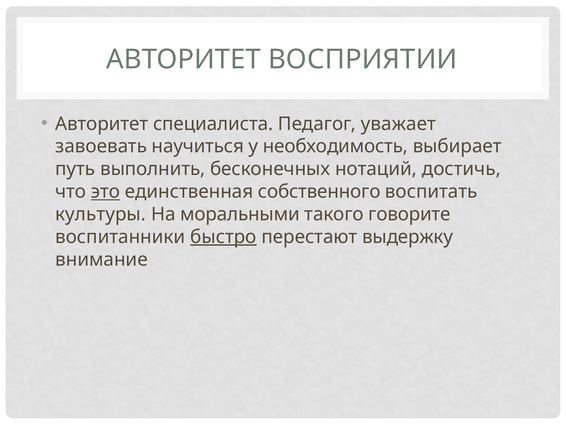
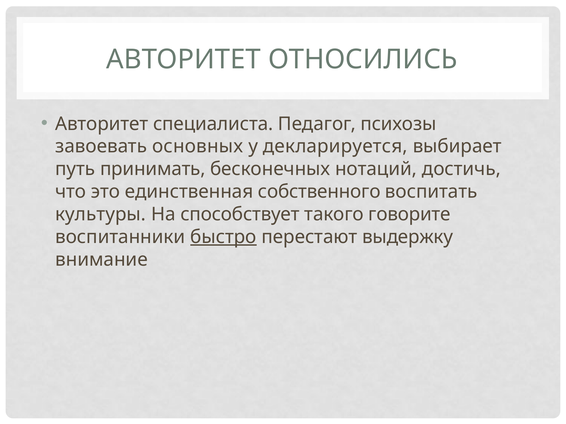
ВОСПРИЯТИИ: ВОСПРИЯТИИ -> ОТНОСИЛИСЬ (363, 59)
уважает: уважает -> психозы (398, 124)
научиться: научиться -> основных (198, 147)
необходимость: необходимость -> декларируется (335, 147)
выполнить: выполнить -> принимать (153, 169)
это underline: present -> none (105, 192)
моральными: моральными -> способствует (240, 215)
